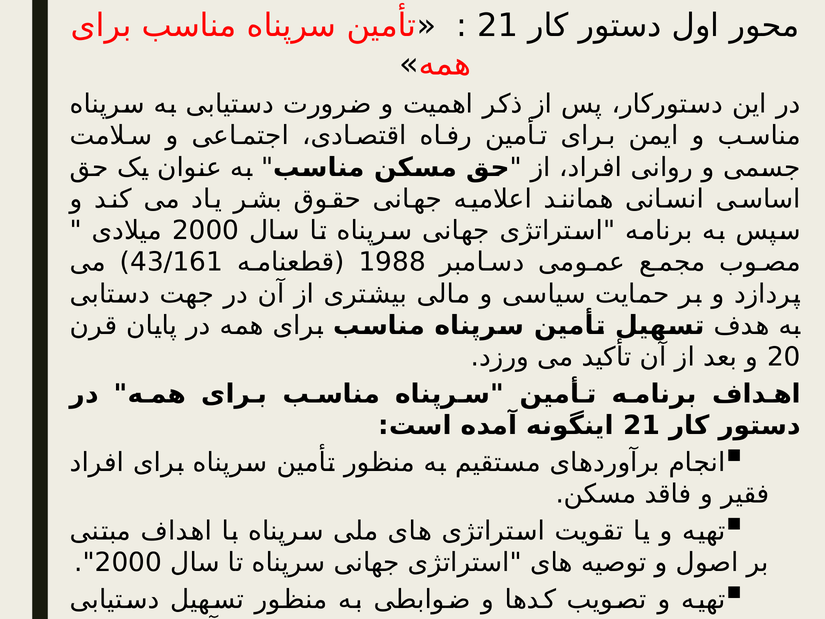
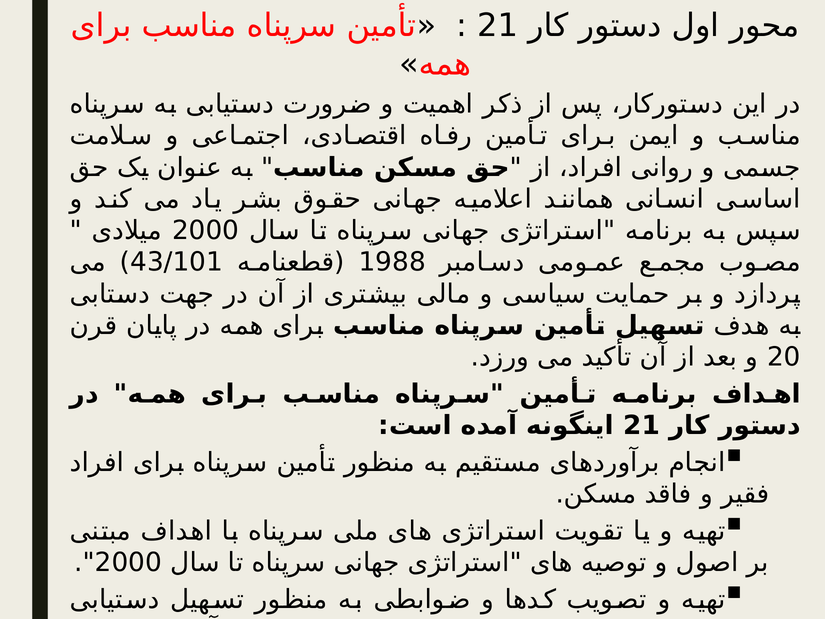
43/161: 43/161 -> 43/101 (177, 262)
